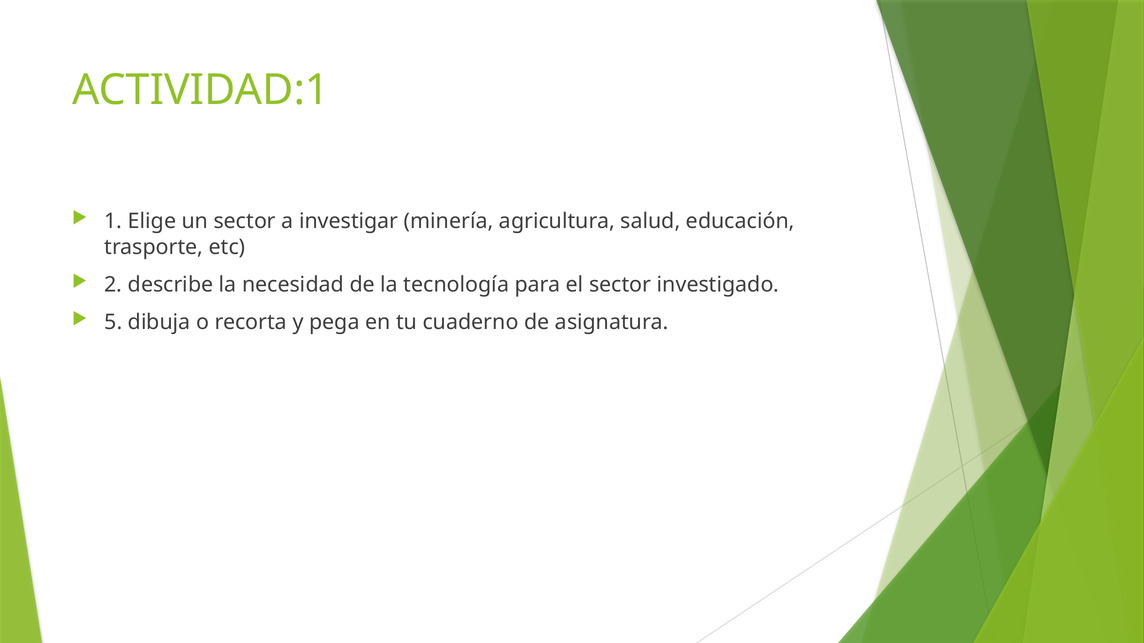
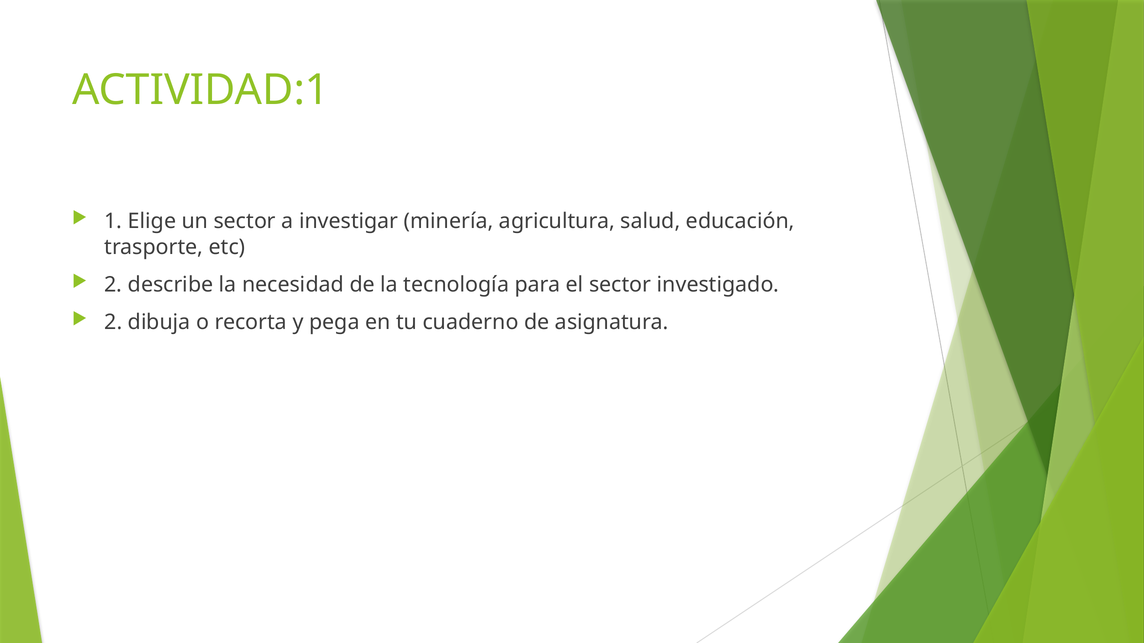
5: 5 -> 2 (113, 322)
